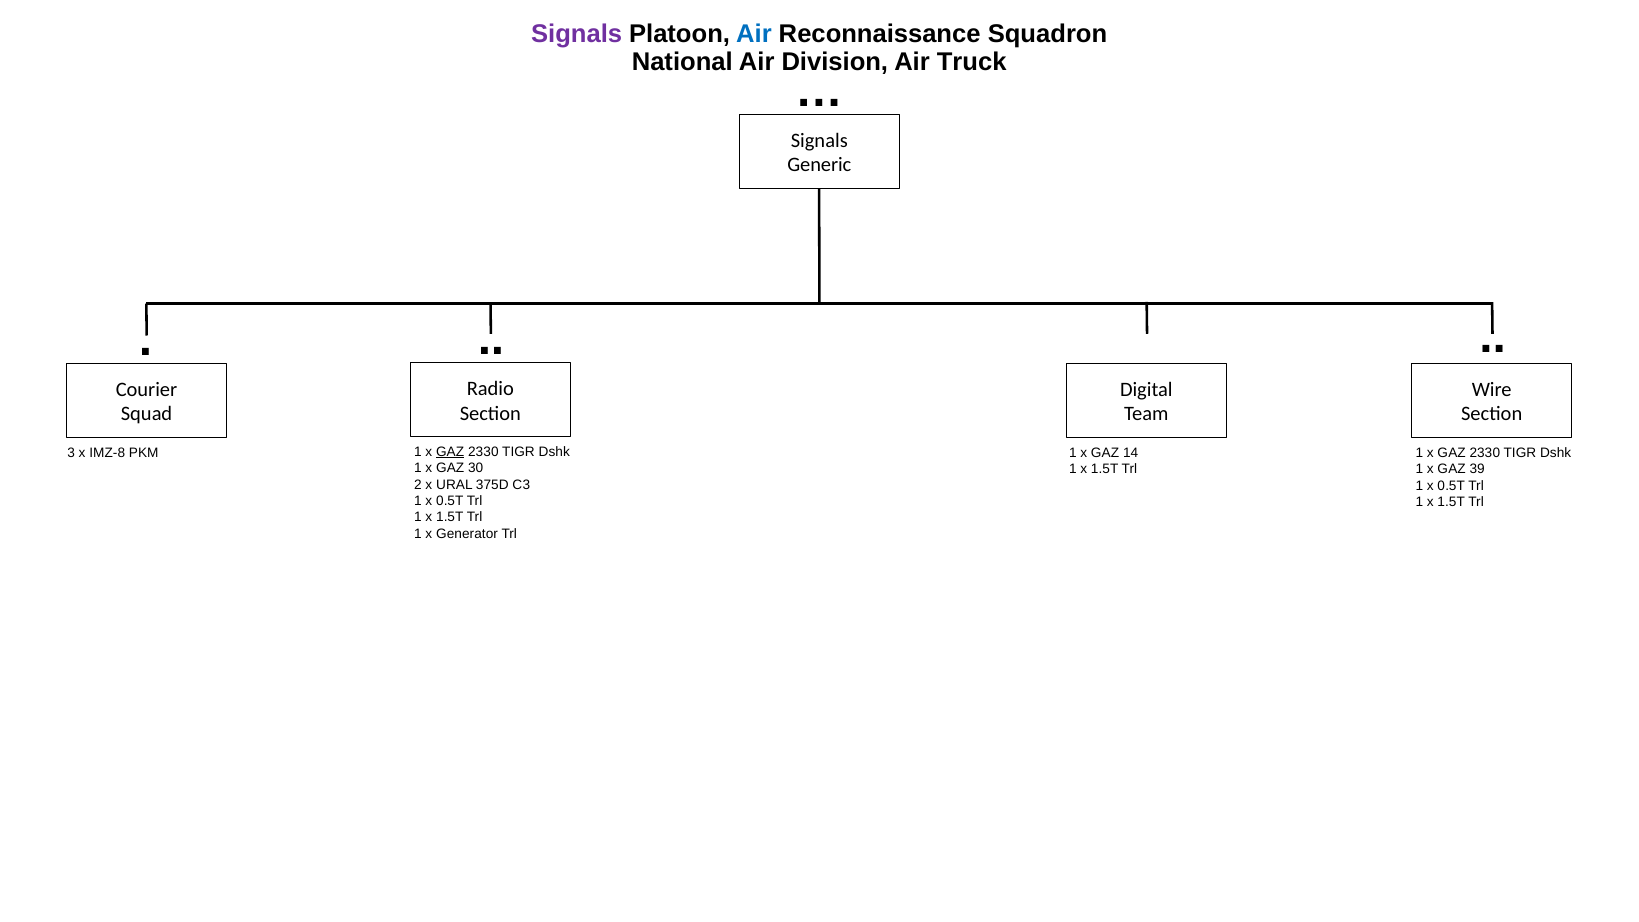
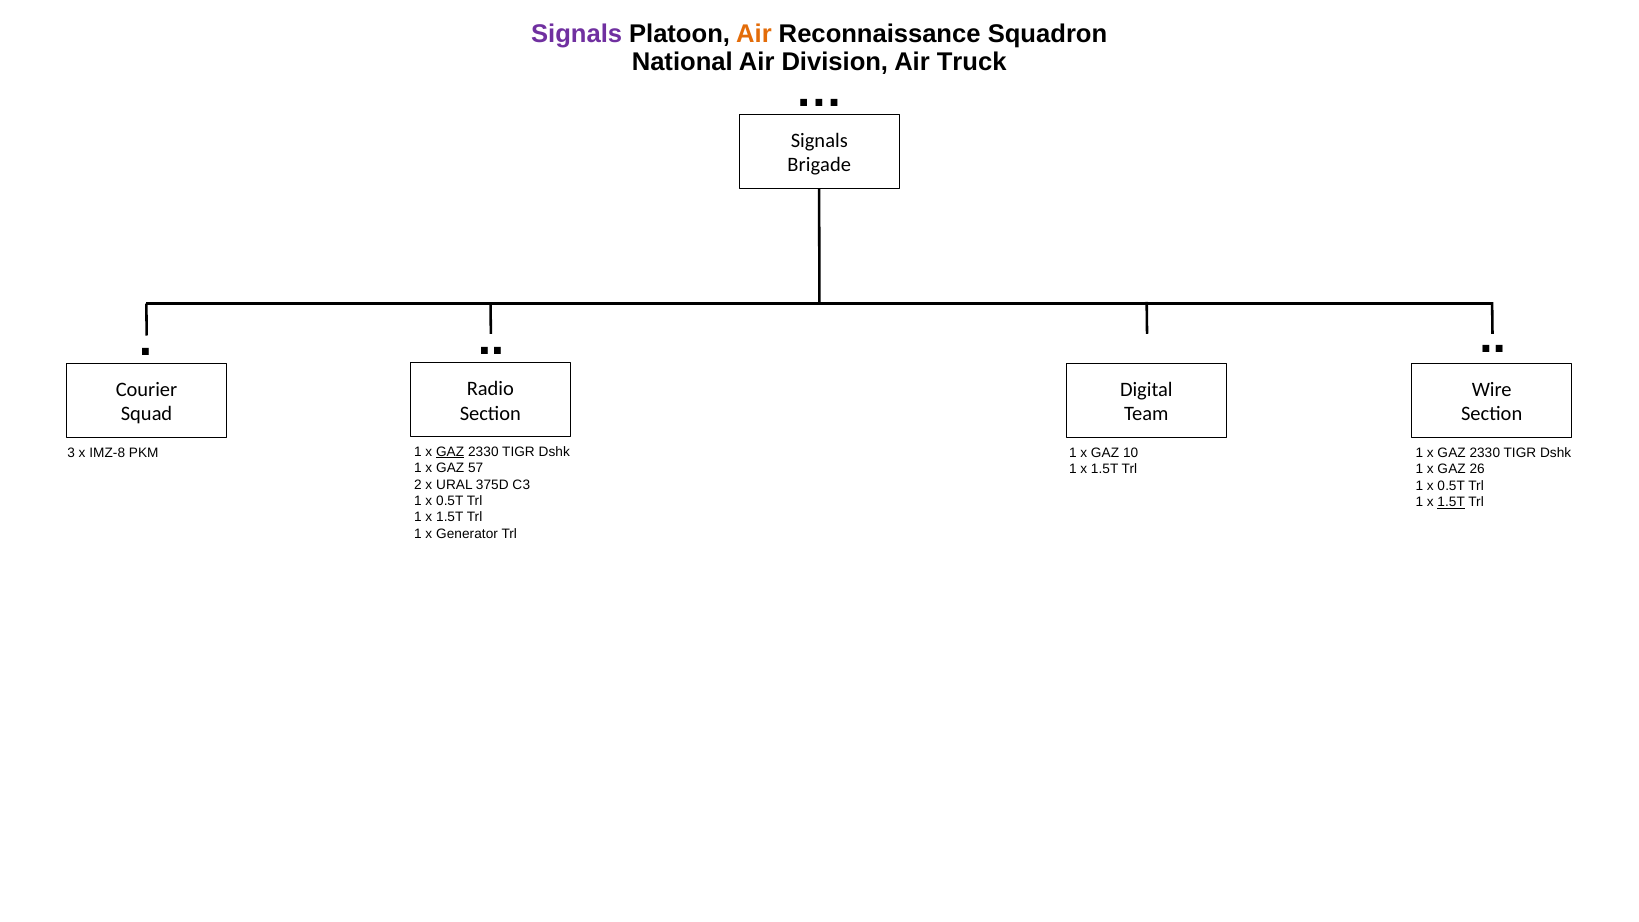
Air colour: blue -> orange (754, 34)
Generic: Generic -> Brigade (819, 165)
14: 14 -> 10 (1131, 453)
30: 30 -> 57 (476, 468)
39: 39 -> 26 (1477, 469)
1.5T underline: none -> present (1451, 502)
